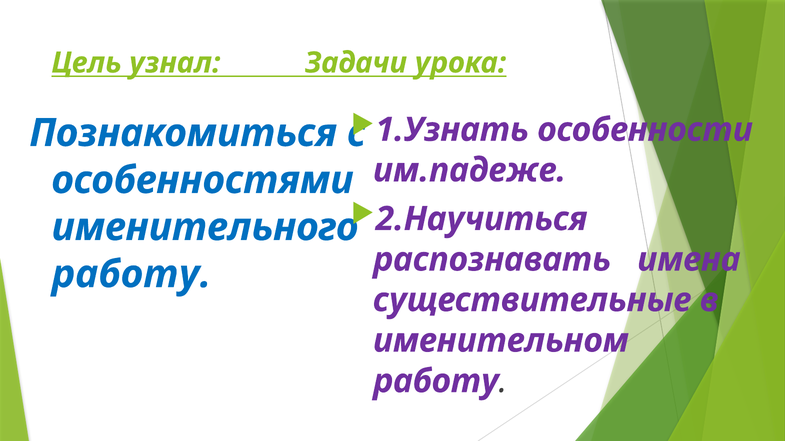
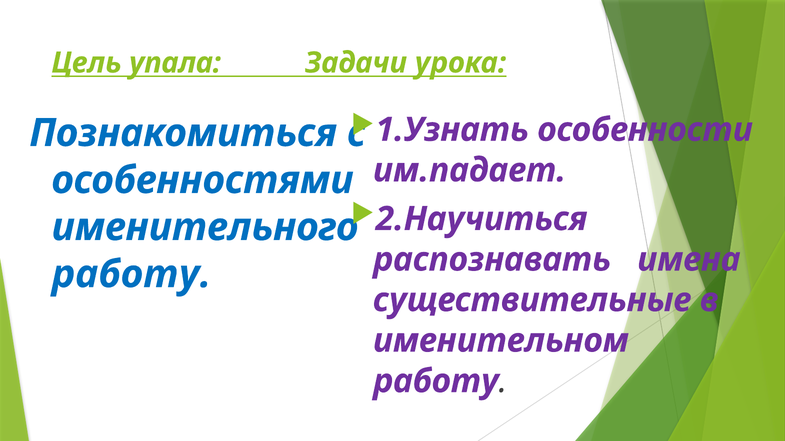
узнал: узнал -> упала (175, 63)
им.падеже: им.падеже -> им.падает (470, 170)
